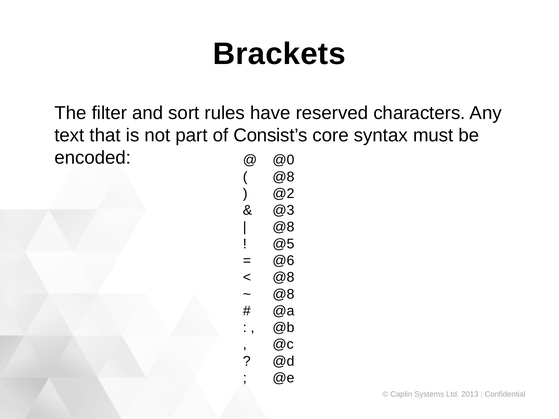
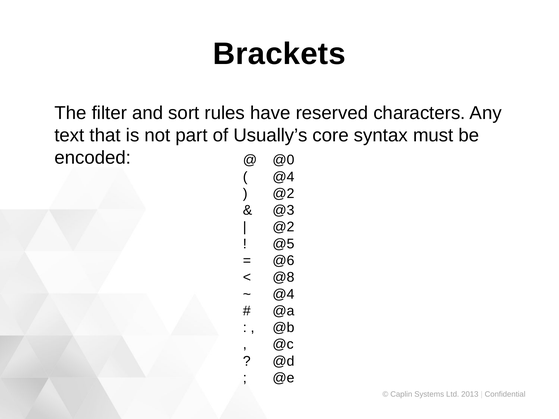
Consist’s: Consist’s -> Usually’s (271, 135)
@8: @8 -> @4 (283, 177)
@8: @8 -> @2 (283, 227)
@8: @8 -> @4 (283, 294)
